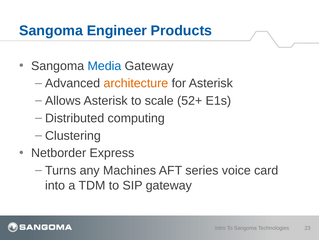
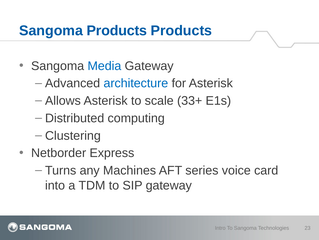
Sangoma Engineer: Engineer -> Products (117, 30)
architecture colour: orange -> blue (136, 83)
52+: 52+ -> 33+ (190, 100)
